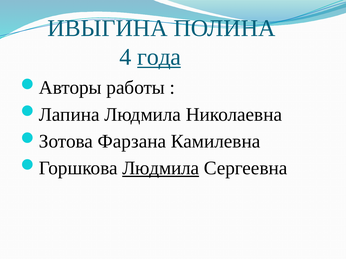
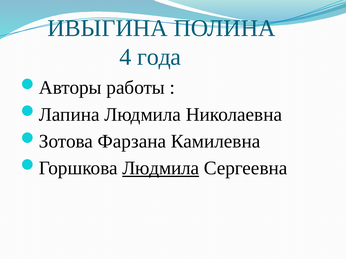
года underline: present -> none (159, 57)
